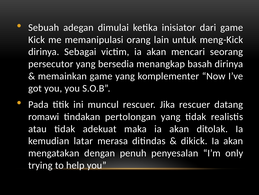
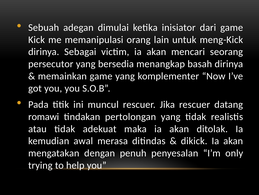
latar: latar -> awal (83, 140)
